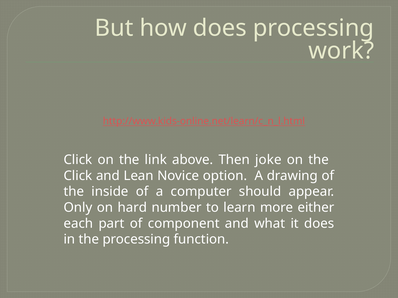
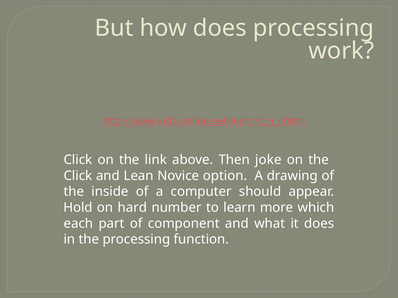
Only: Only -> Hold (78, 208)
either: either -> which (316, 208)
